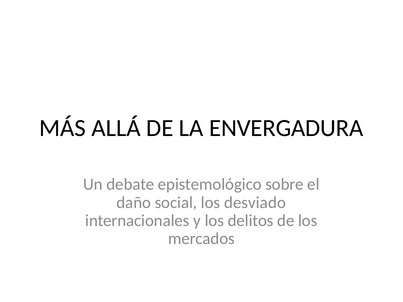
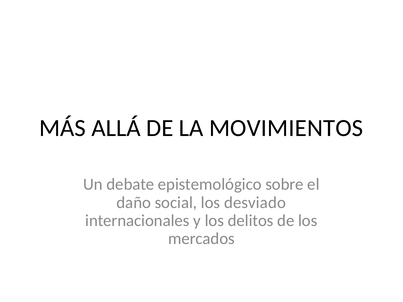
ENVERGADURA: ENVERGADURA -> MOVIMIENTOS (286, 128)
